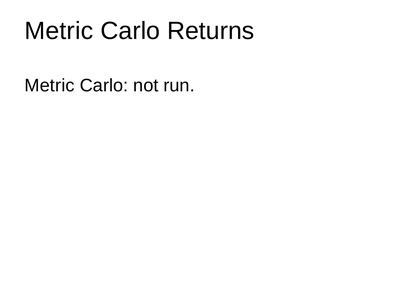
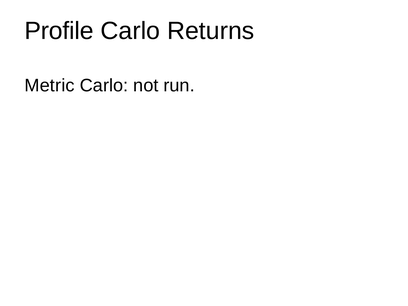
Metric: Metric -> Profile (59, 31)
